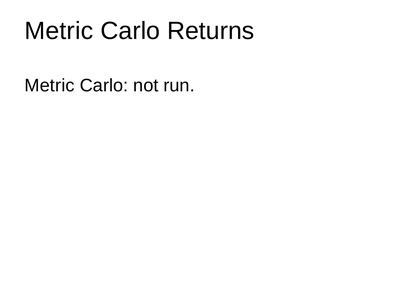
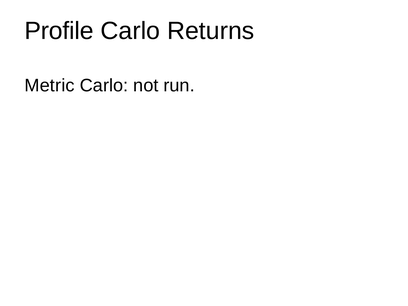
Metric: Metric -> Profile (59, 31)
